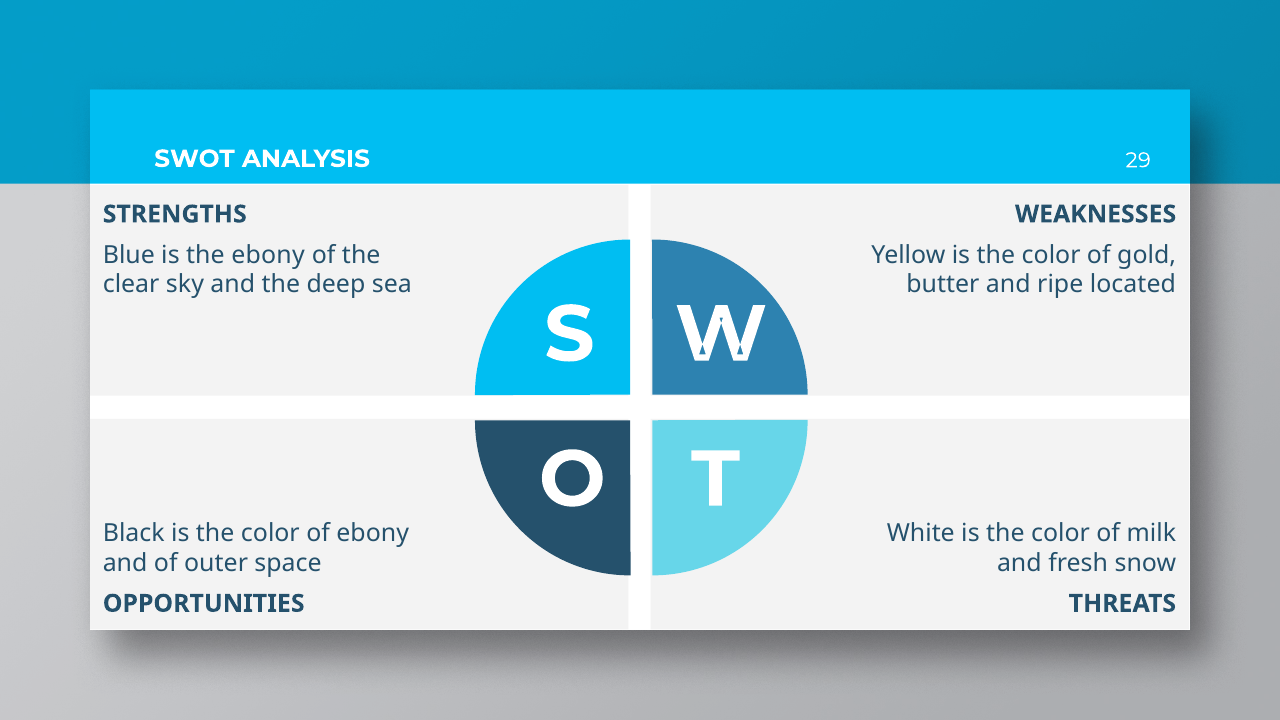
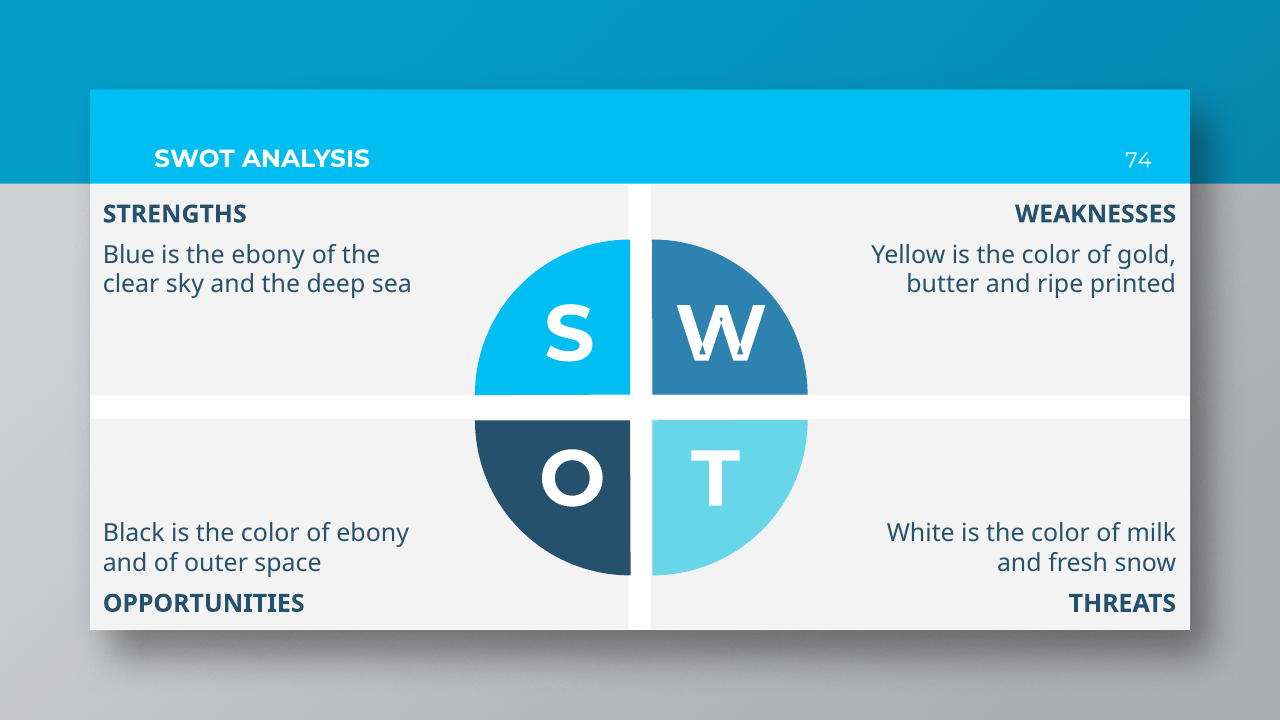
29: 29 -> 74 (1138, 160)
located: located -> printed (1133, 285)
